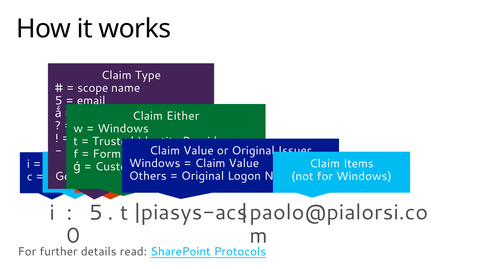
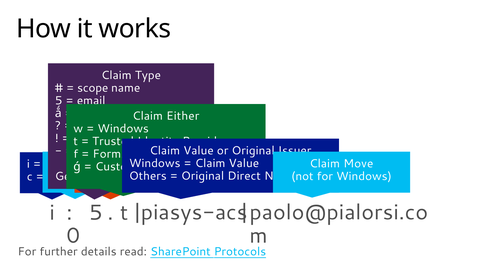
Items: Items -> Move (358, 164)
Logon: Logon -> Direct (244, 176)
